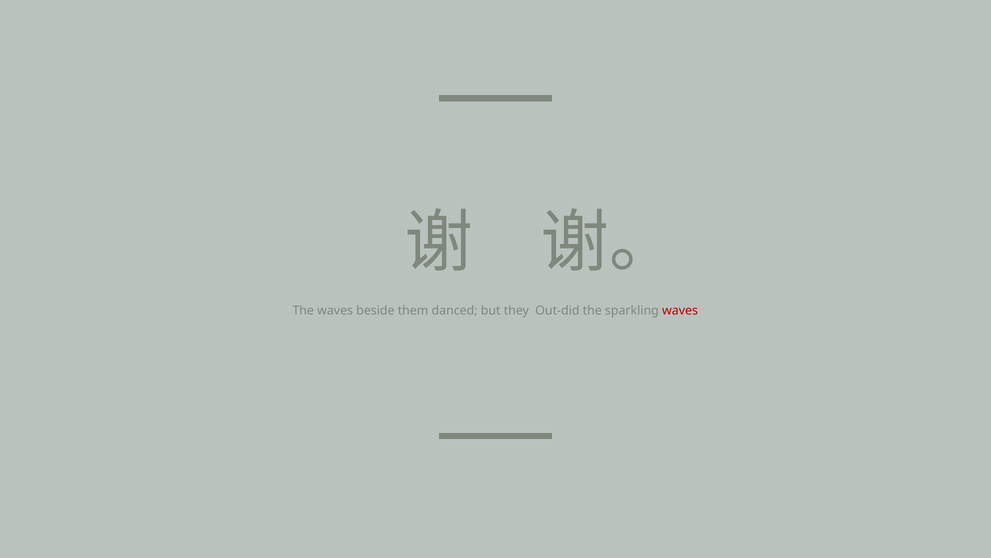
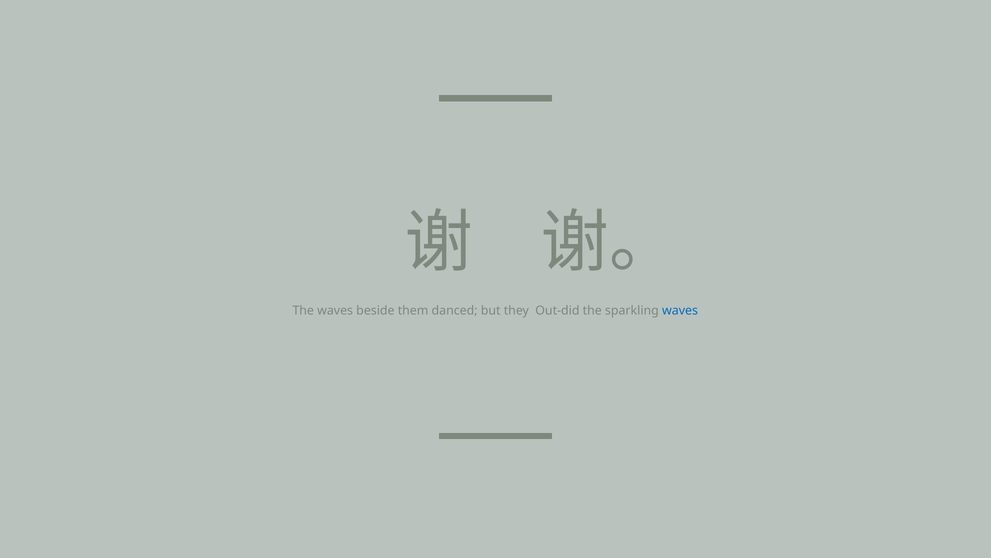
waves colour: red -> blue (680, 311)
